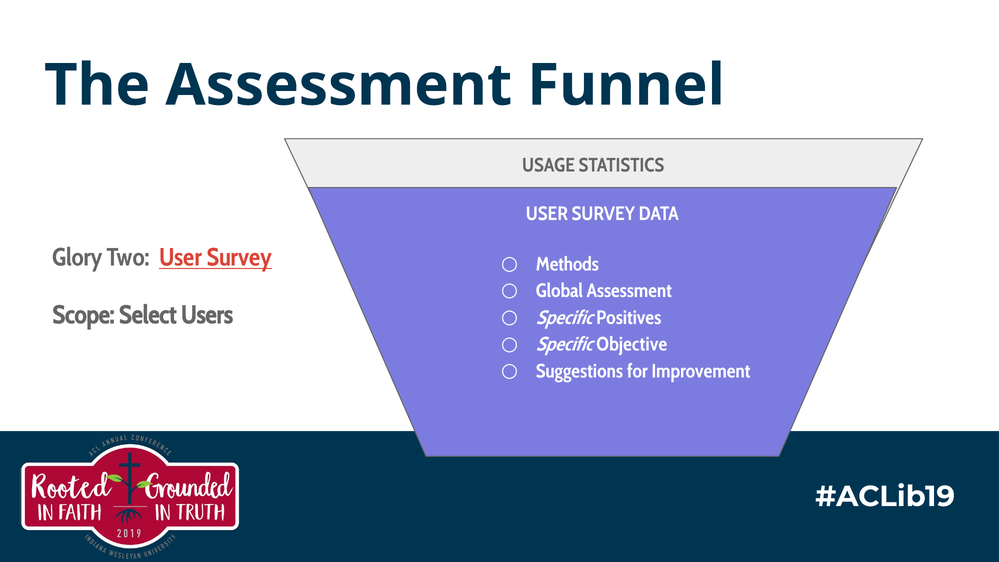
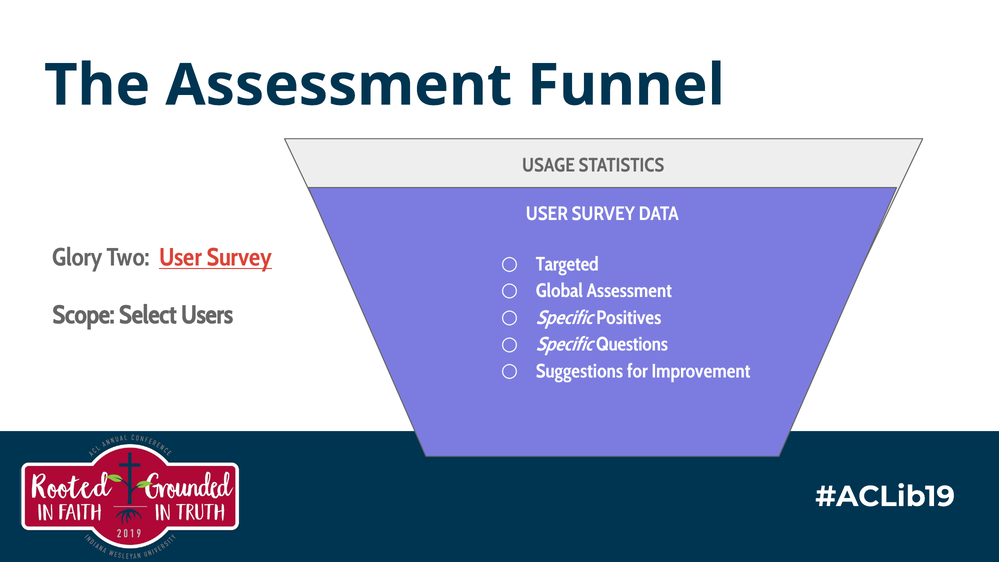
Methods: Methods -> Targeted (567, 264)
Objective: Objective -> Questions (632, 344)
